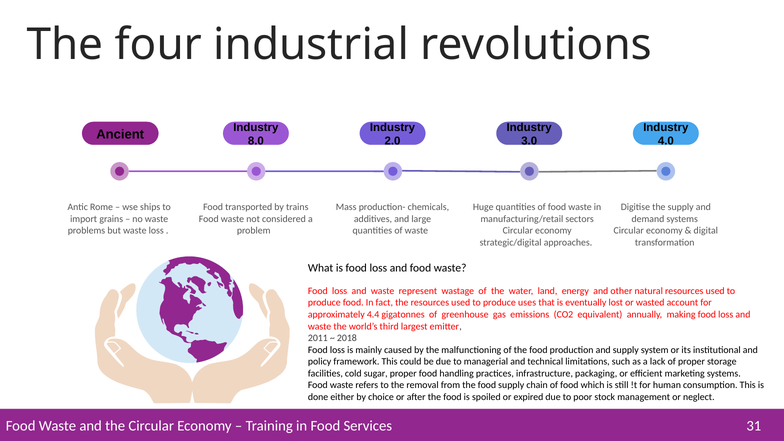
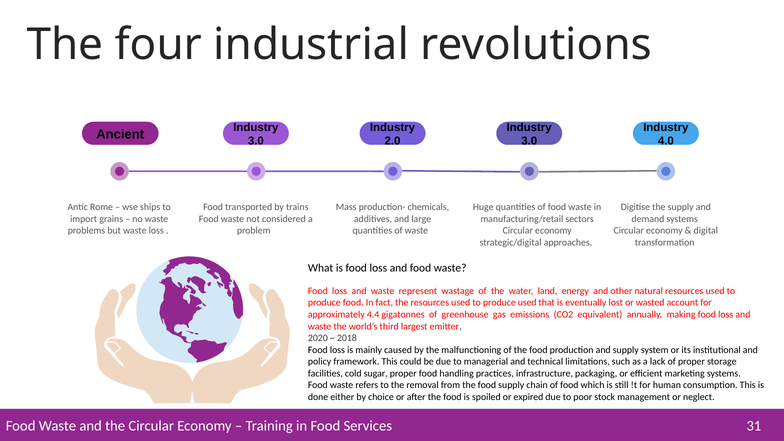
8.0: 8.0 -> 3.0 (256, 141)
produce uses: uses -> used (527, 303)
2011: 2011 -> 2020 (318, 338)
